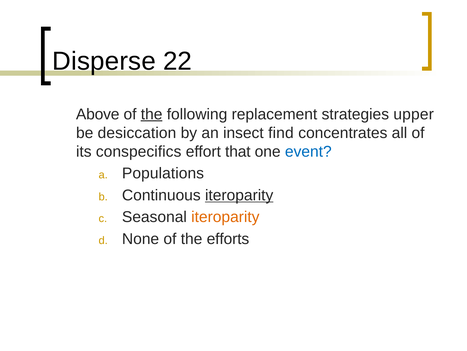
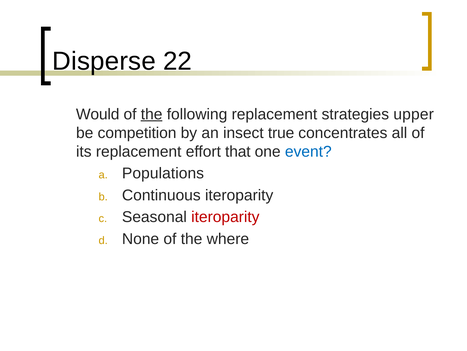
Above: Above -> Would (98, 114)
desiccation: desiccation -> competition (137, 133)
find: find -> true (281, 133)
its conspecifics: conspecifics -> replacement (139, 151)
iteroparity underline: present -> none (239, 195)
iteroparity colour: orange -> red (225, 217)
efforts: efforts -> where (228, 238)
